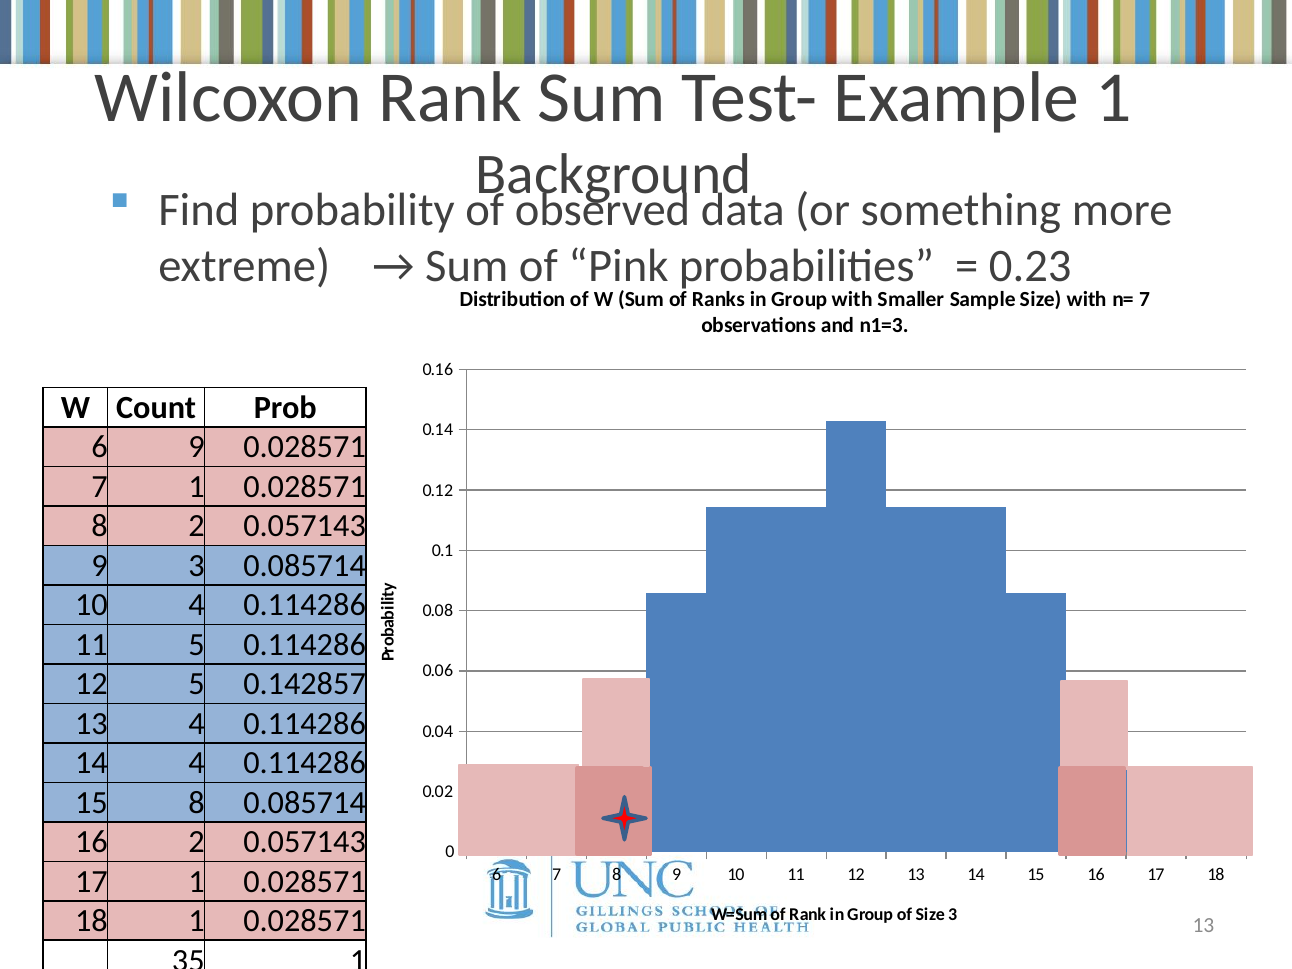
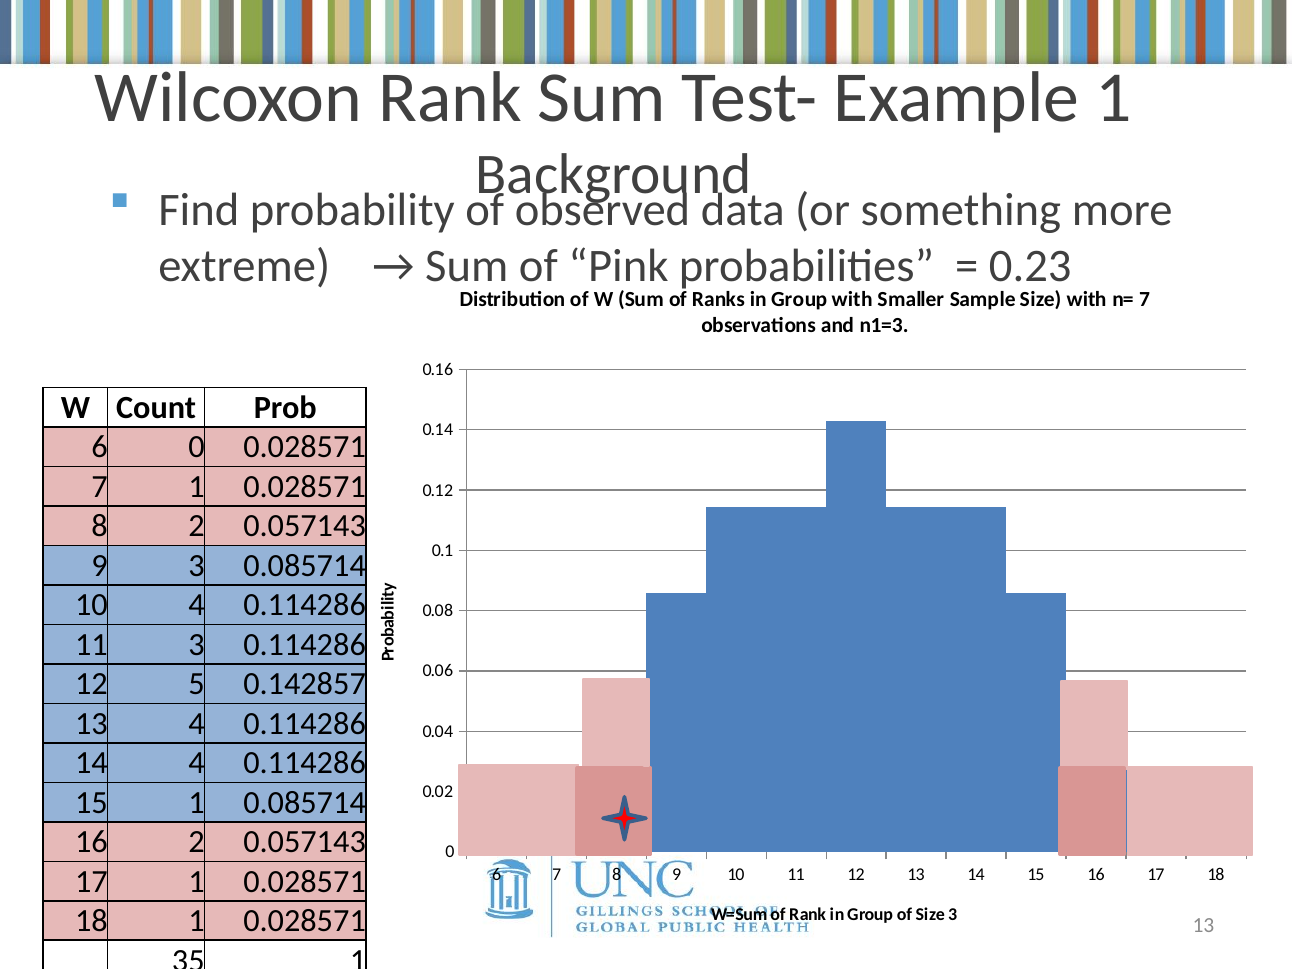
6 9: 9 -> 0 (196, 447)
11 5: 5 -> 3 (196, 645)
15 8: 8 -> 1 (196, 802)
